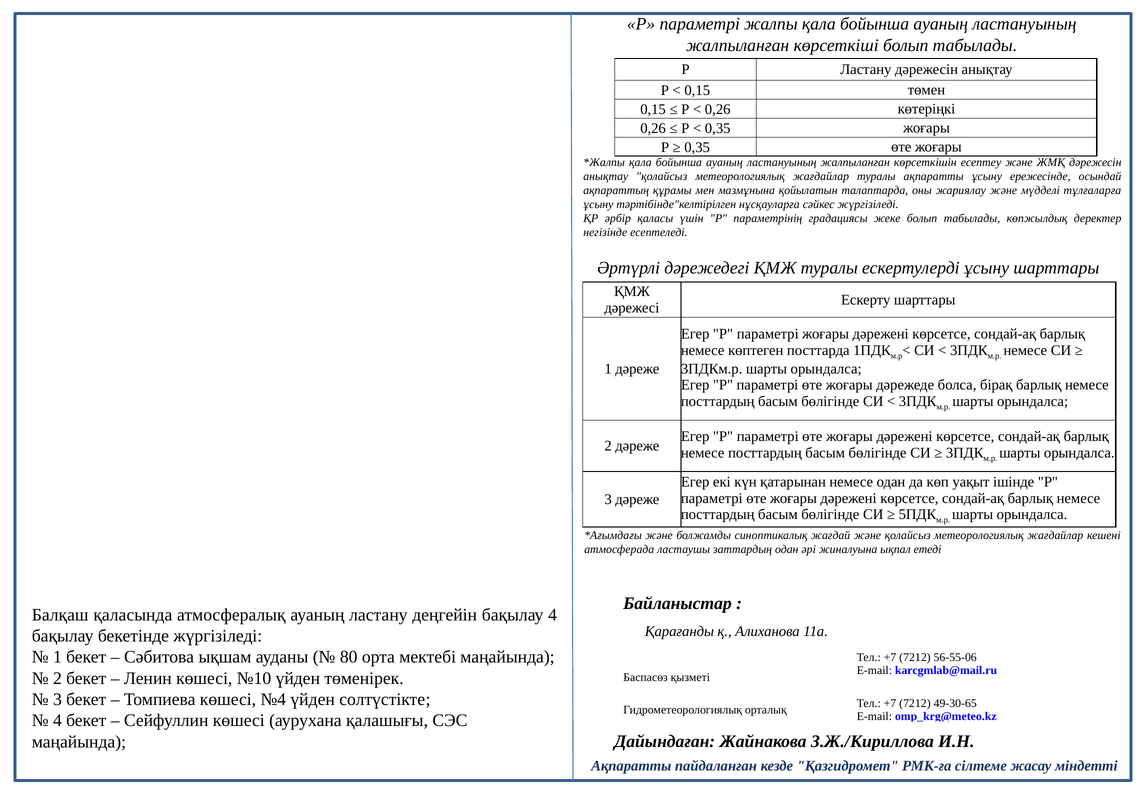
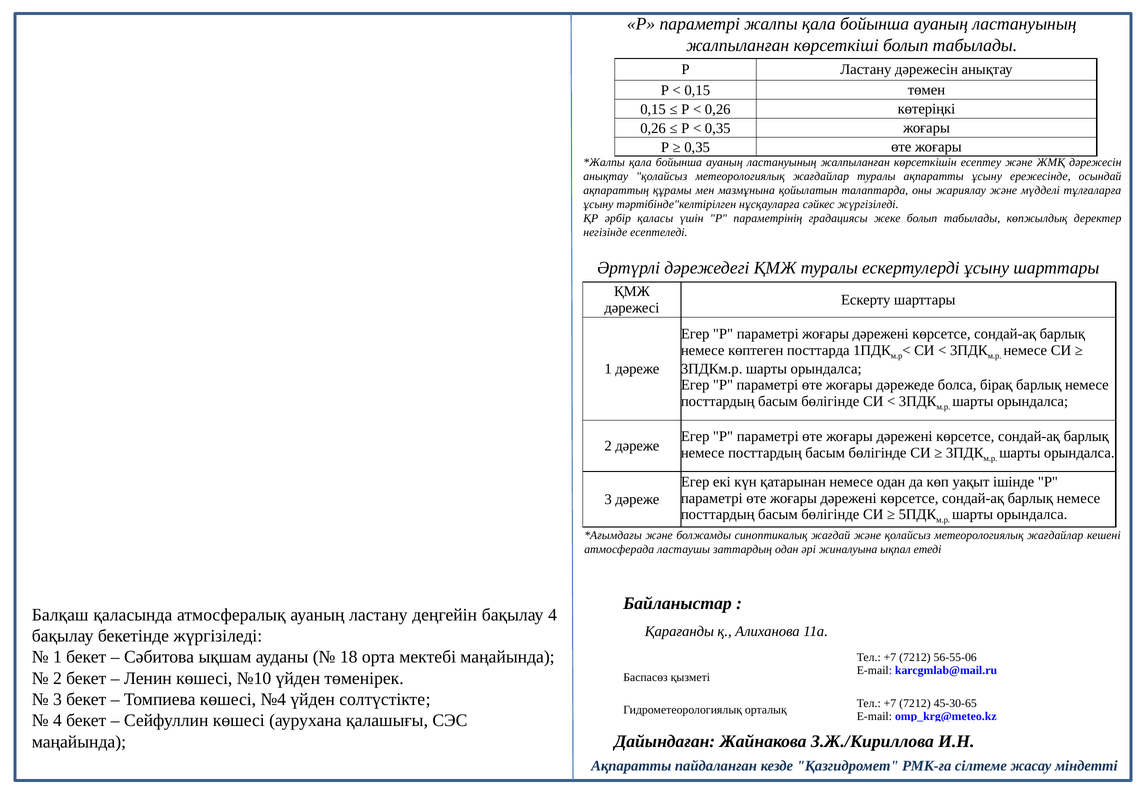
80: 80 -> 18 (349, 657)
49-30-65: 49-30-65 -> 45-30-65 (955, 703)
